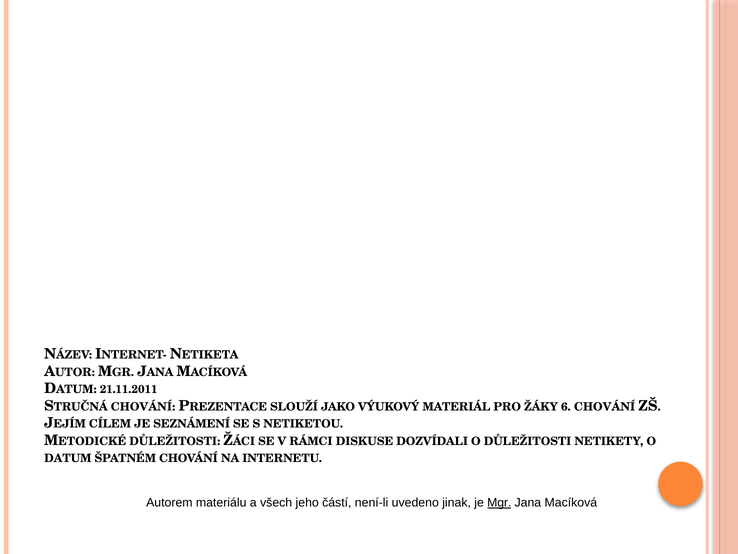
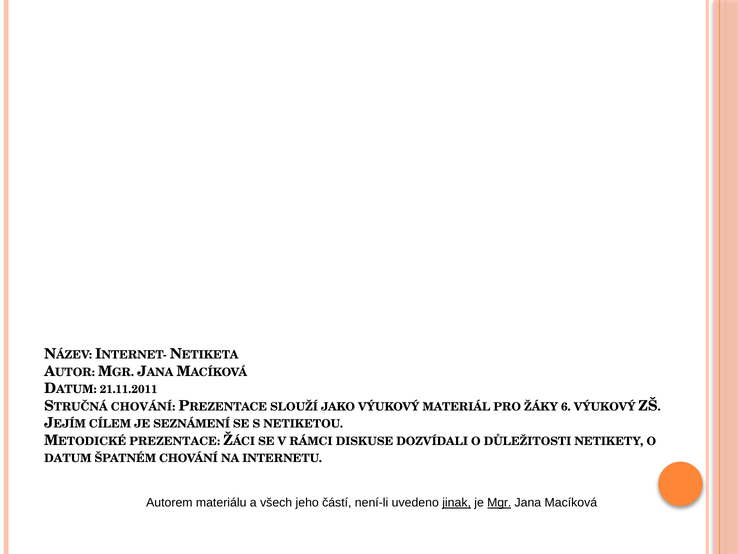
6 CHOVÁNÍ: CHOVÁNÍ -> VÝUKOVÝ (605, 407)
METODICKÉ DŮLEŽITOSTI: DŮLEŽITOSTI -> PREZENTACE (175, 441)
jinak underline: none -> present (457, 502)
